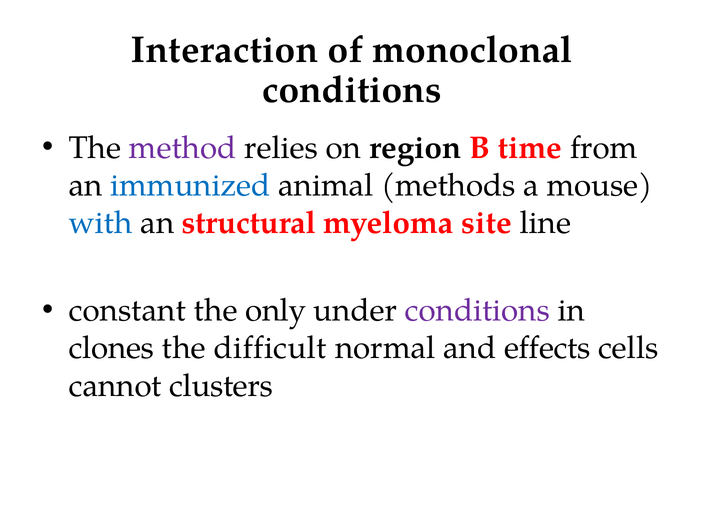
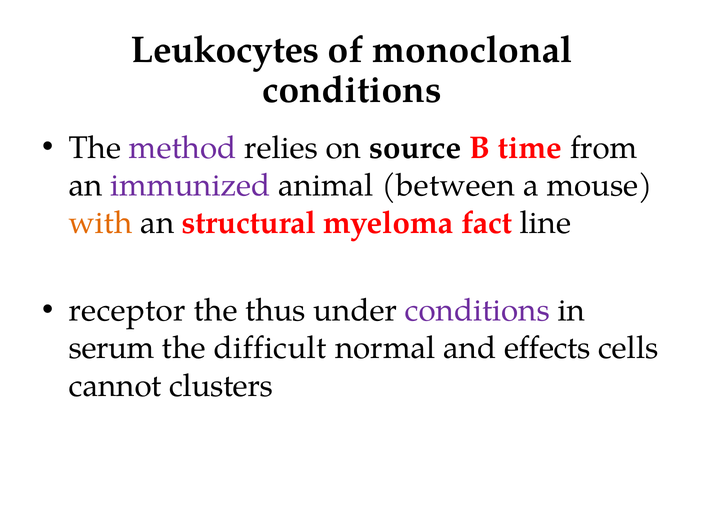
Interaction: Interaction -> Leukocytes (225, 50)
region: region -> source (415, 148)
immunized colour: blue -> purple (190, 185)
methods: methods -> between (448, 185)
with colour: blue -> orange (101, 223)
site: site -> fact (487, 223)
constant: constant -> receptor (127, 311)
only: only -> thus (276, 311)
clones: clones -> serum (112, 348)
